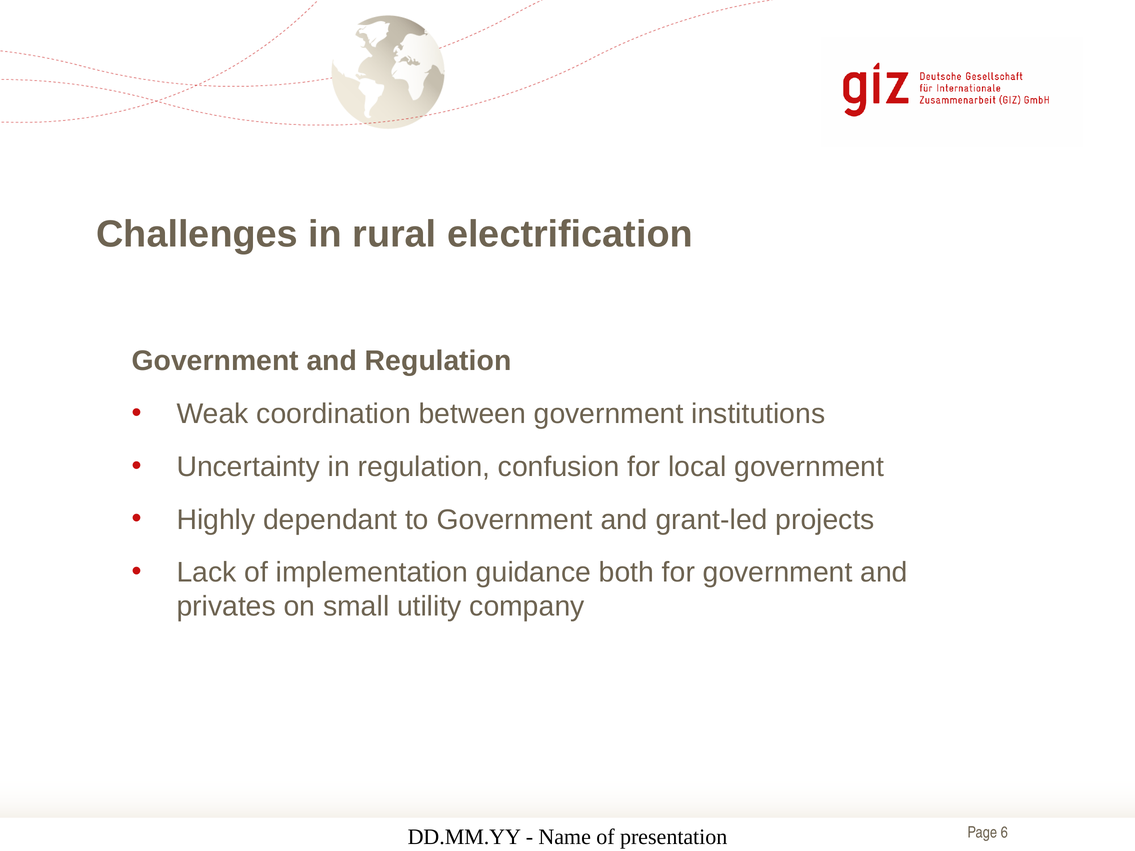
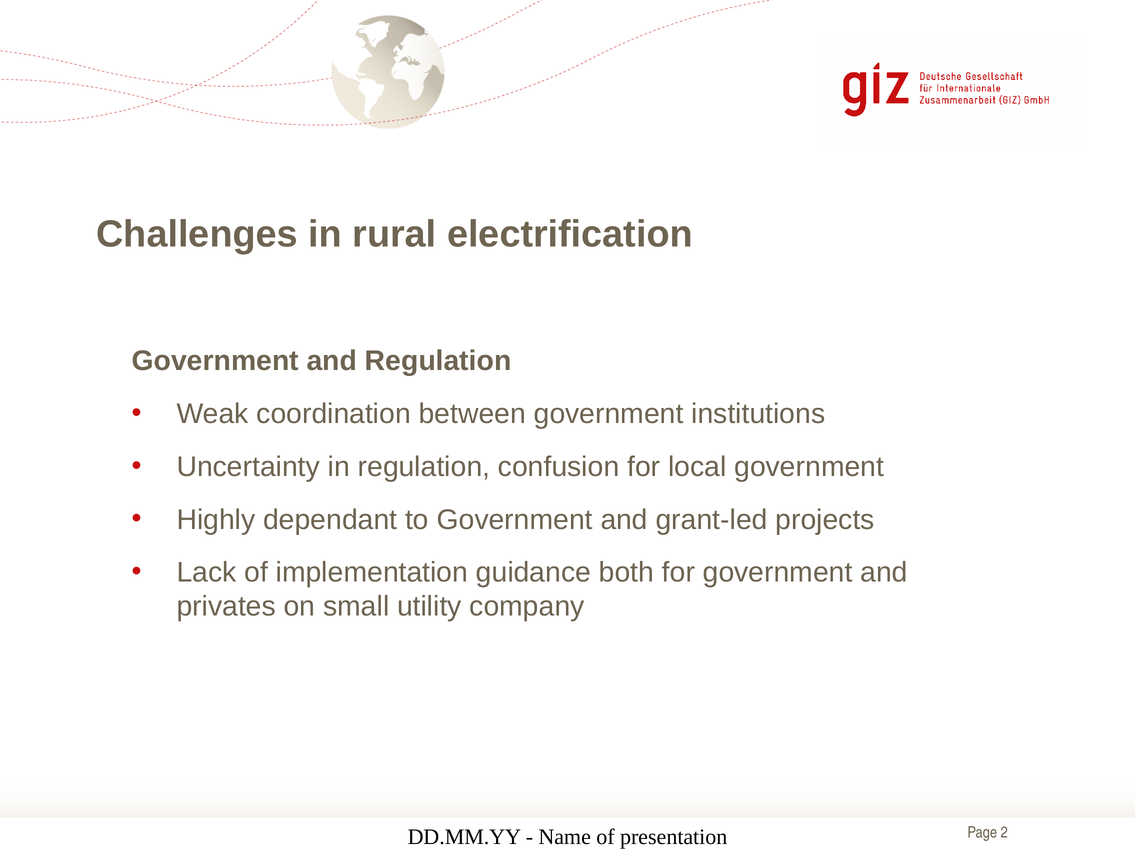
6: 6 -> 2 (1004, 833)
